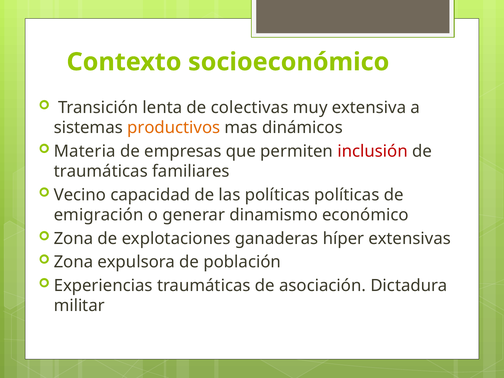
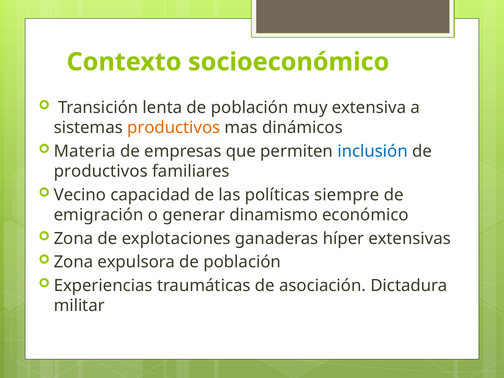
lenta de colectivas: colectivas -> población (250, 108)
inclusión colour: red -> blue (373, 151)
traumáticas: traumáticas -> productivos (101, 171)
políticas políticas: políticas -> siempre (347, 195)
